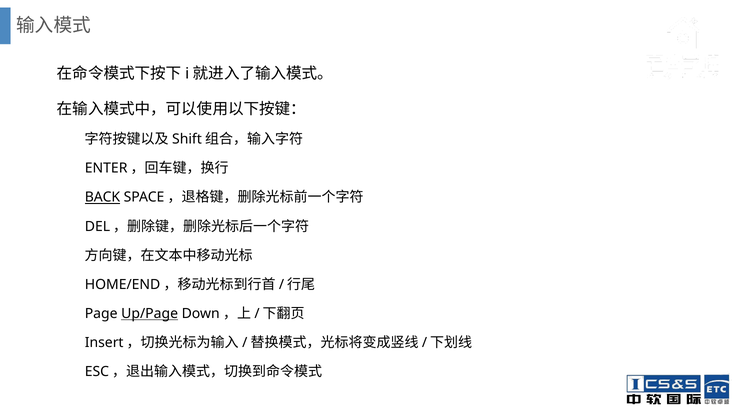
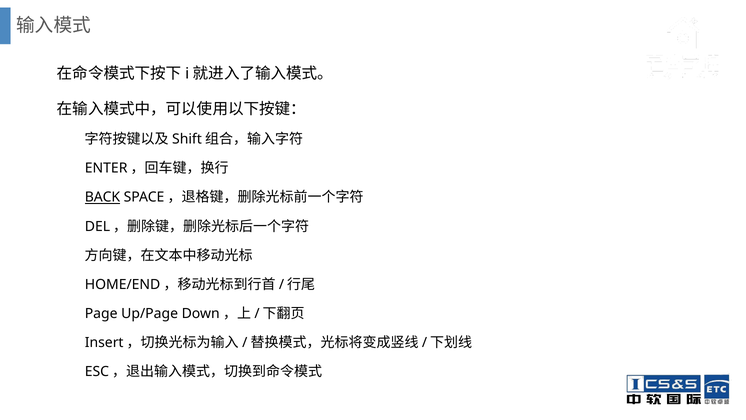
Up/Page underline: present -> none (150, 313)
